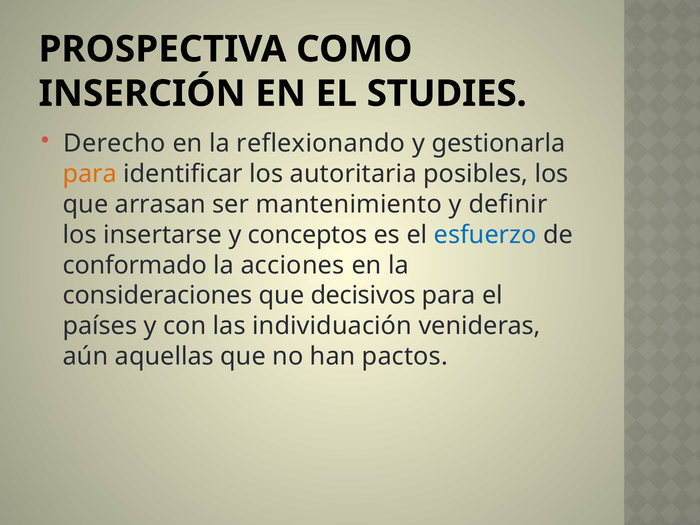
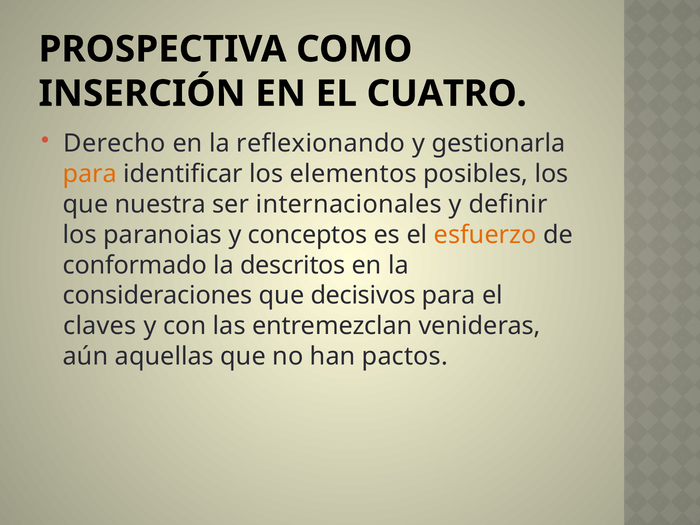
STUDIES: STUDIES -> CUATRO (447, 94)
autoritaria: autoritaria -> elementos (353, 174)
arrasan: arrasan -> nuestra (160, 204)
mantenimiento: mantenimiento -> internacionales (349, 204)
insertarse: insertarse -> paranoias (163, 235)
esfuerzo colour: blue -> orange (485, 235)
acciones: acciones -> descritos (293, 265)
países: países -> claves (100, 326)
individuación: individuación -> entremezclan (332, 326)
